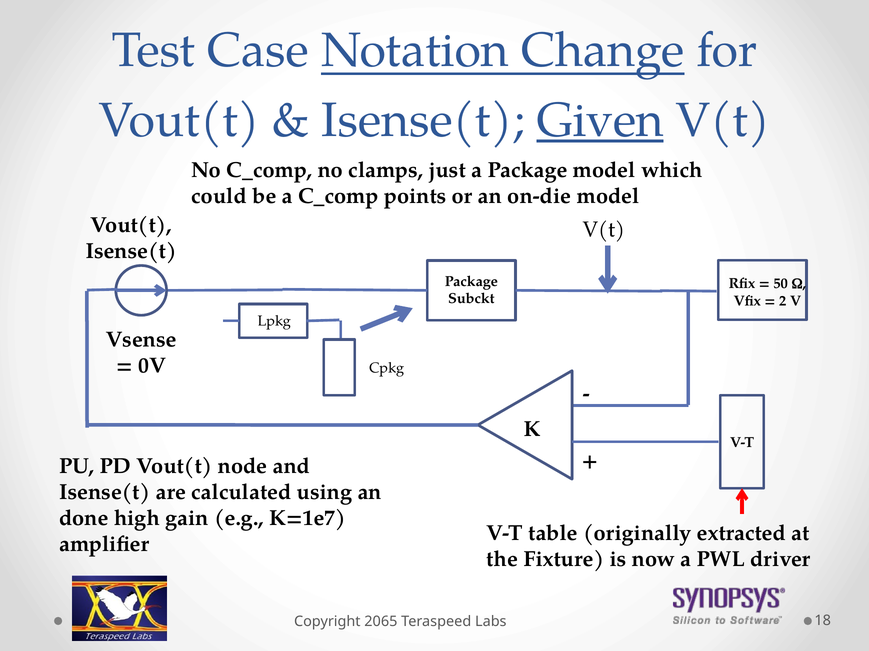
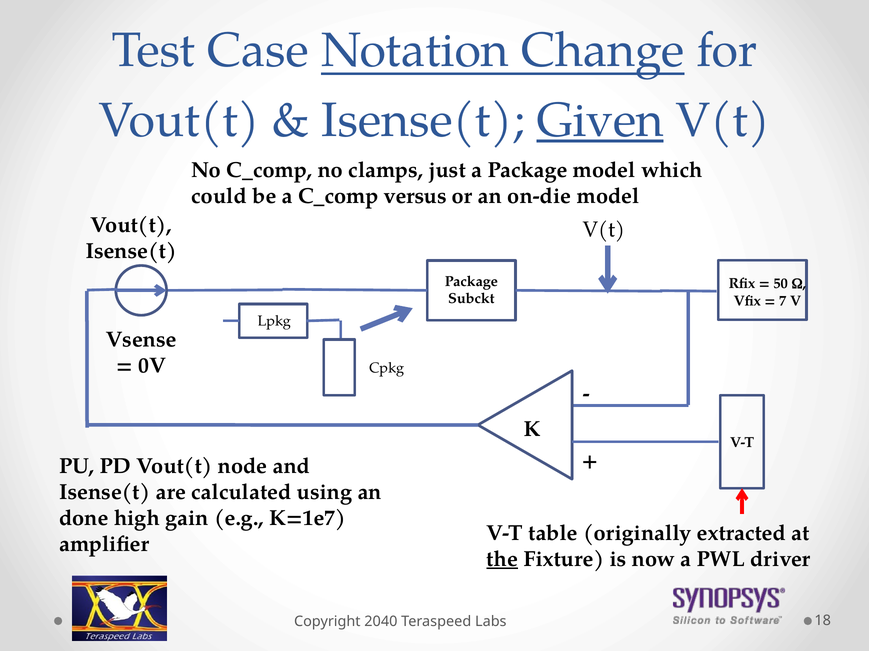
points: points -> versus (415, 197)
2: 2 -> 7 (783, 301)
the underline: none -> present (502, 560)
2065: 2065 -> 2040 (381, 622)
